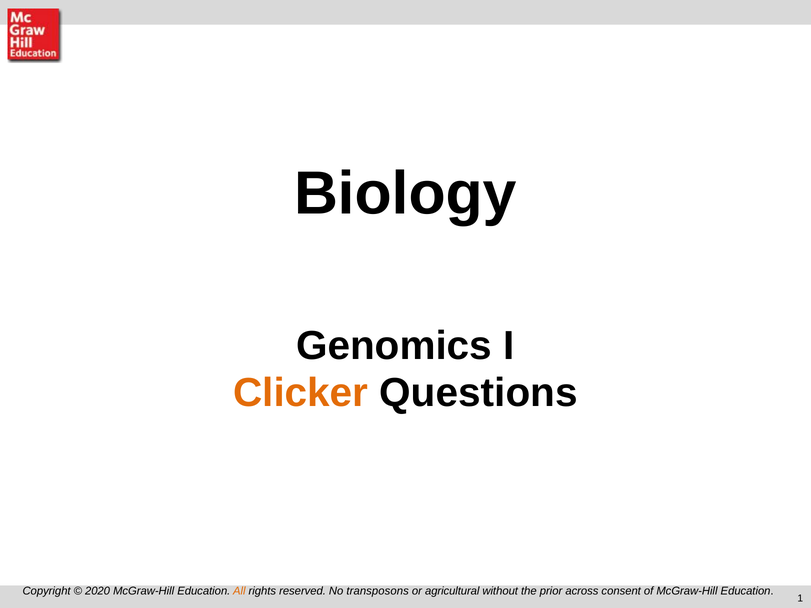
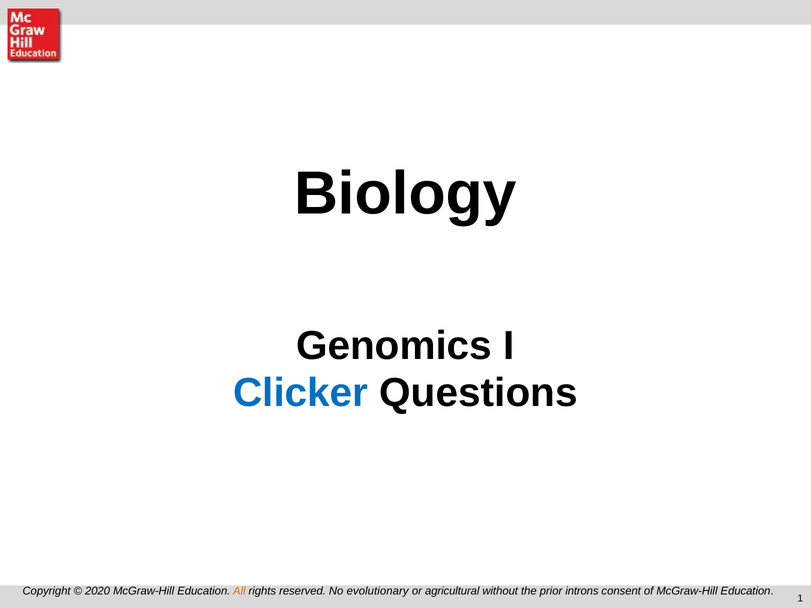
Clicker colour: orange -> blue (301, 393)
transposons: transposons -> evolutionary (378, 591)
across: across -> introns (582, 591)
